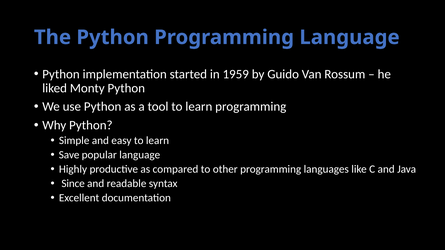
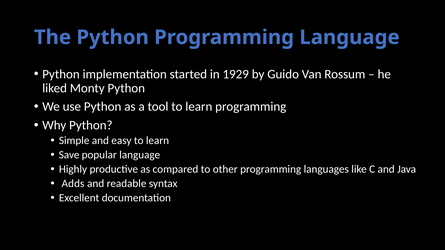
1959: 1959 -> 1929 (236, 74)
Since: Since -> Adds (73, 184)
